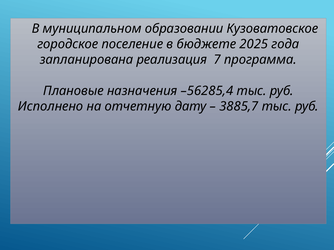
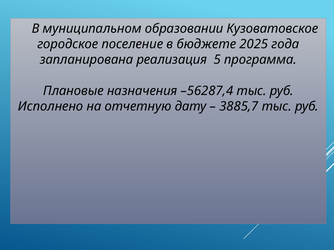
7: 7 -> 5 (217, 60)
–56285,4: –56285,4 -> –56287,4 (207, 91)
